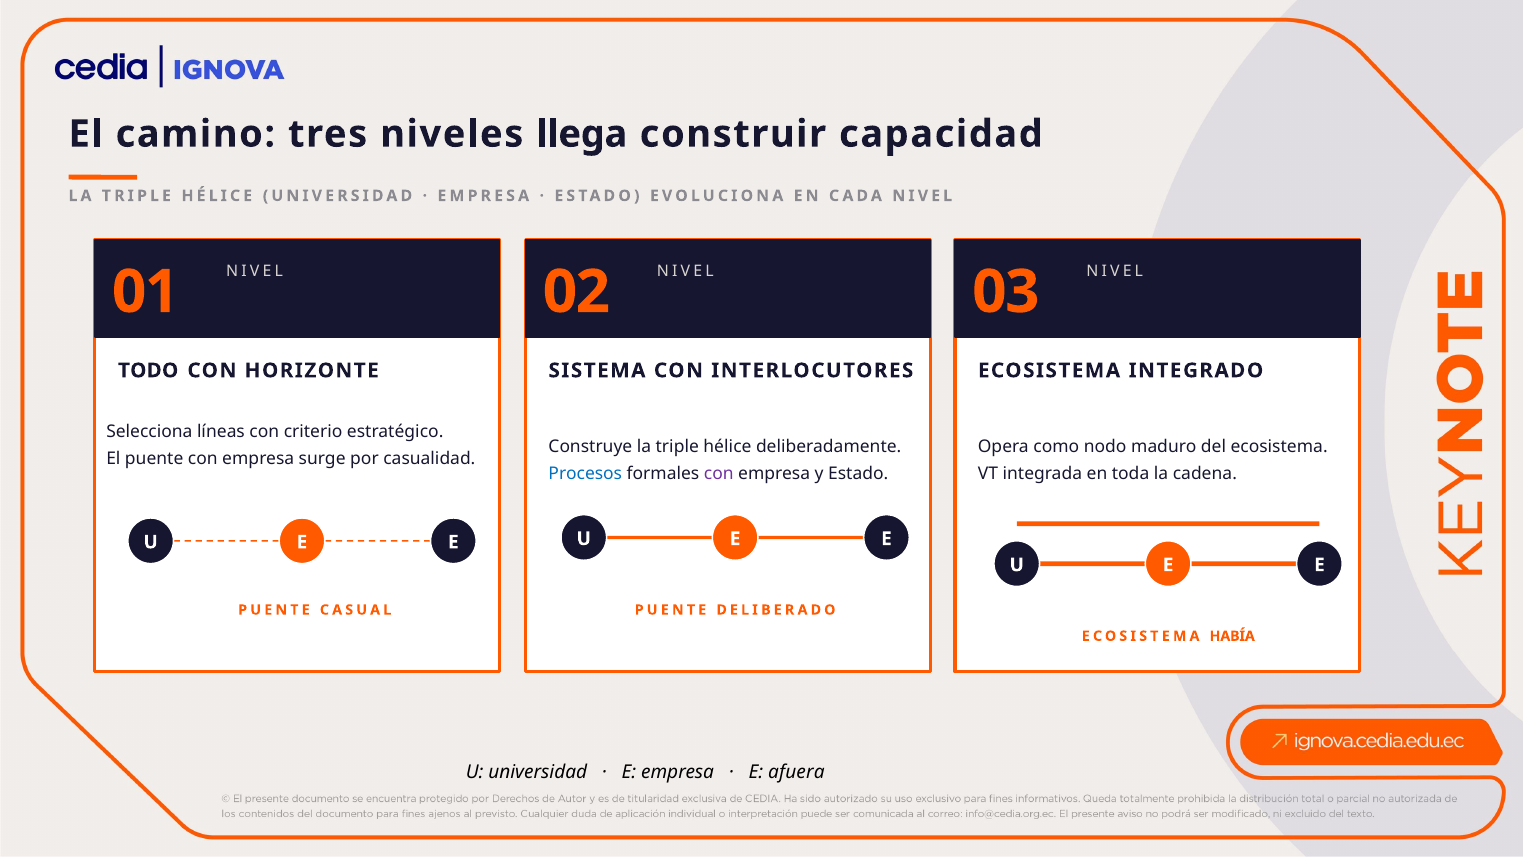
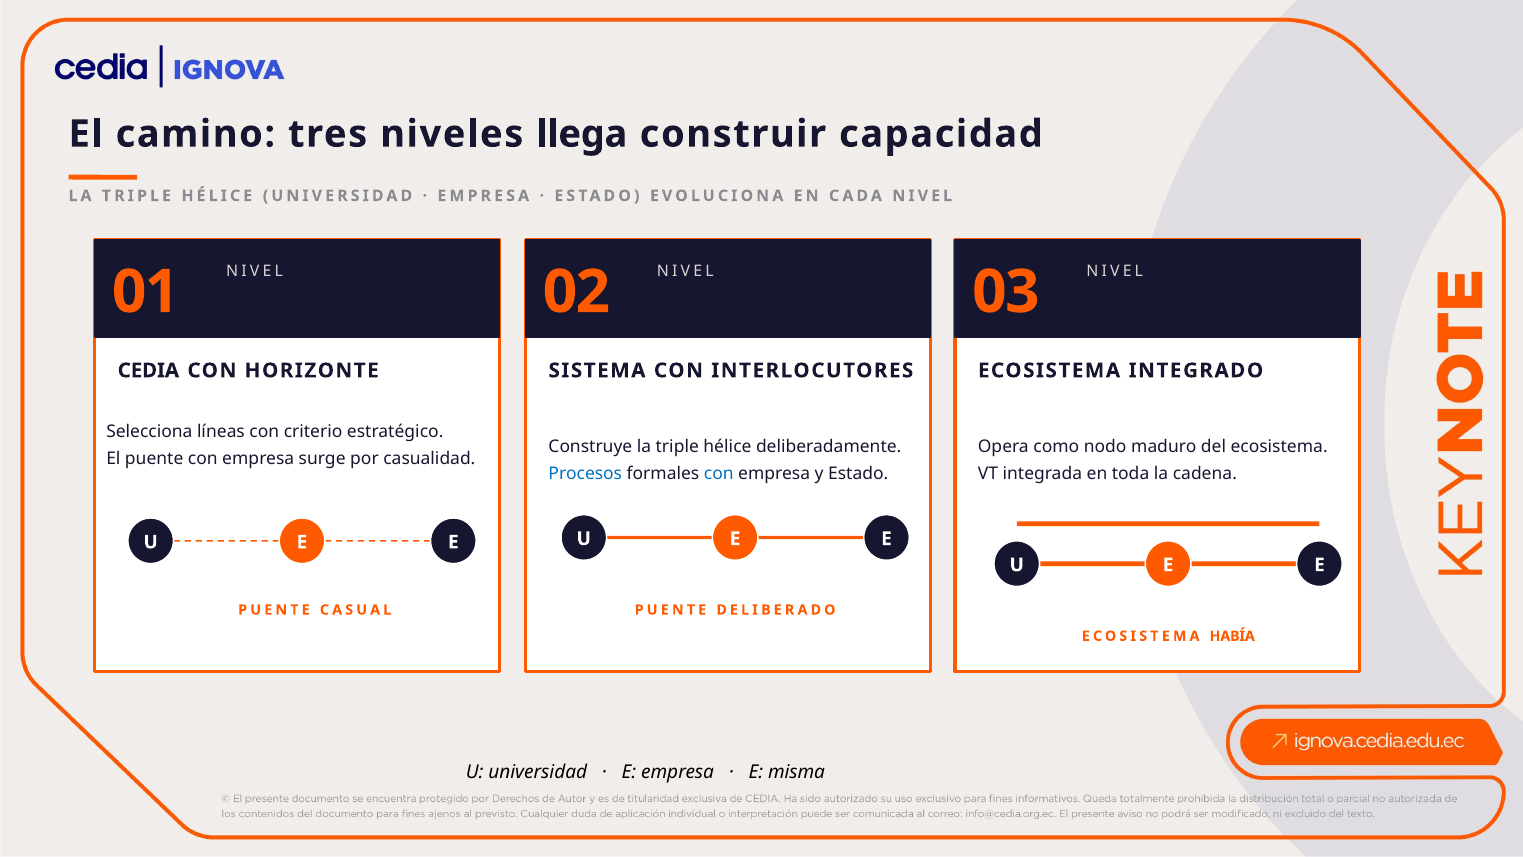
TODO: TODO -> CEDIA (148, 370)
con colour: purple -> blue (719, 473)
afuera: afuera -> misma (797, 772)
